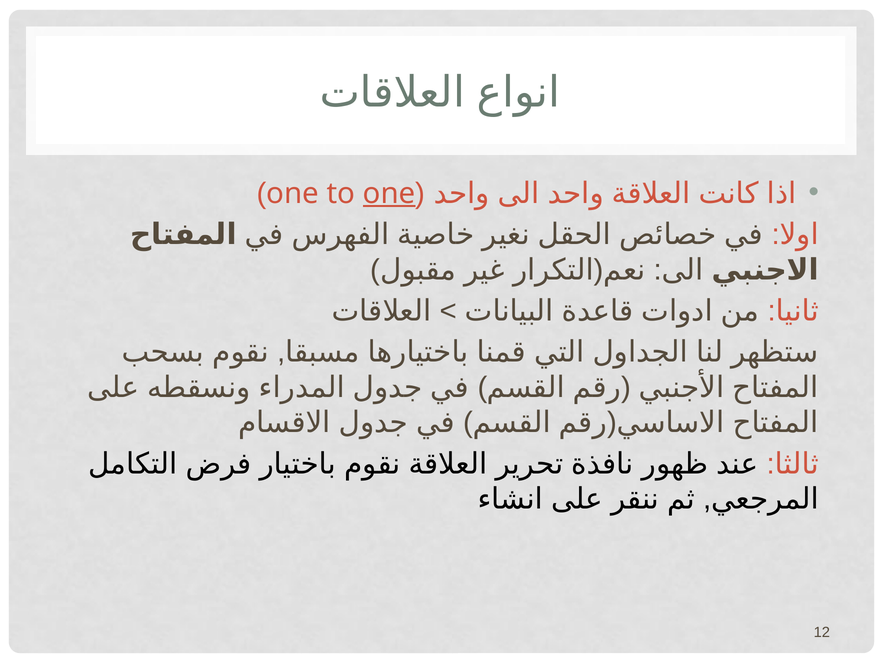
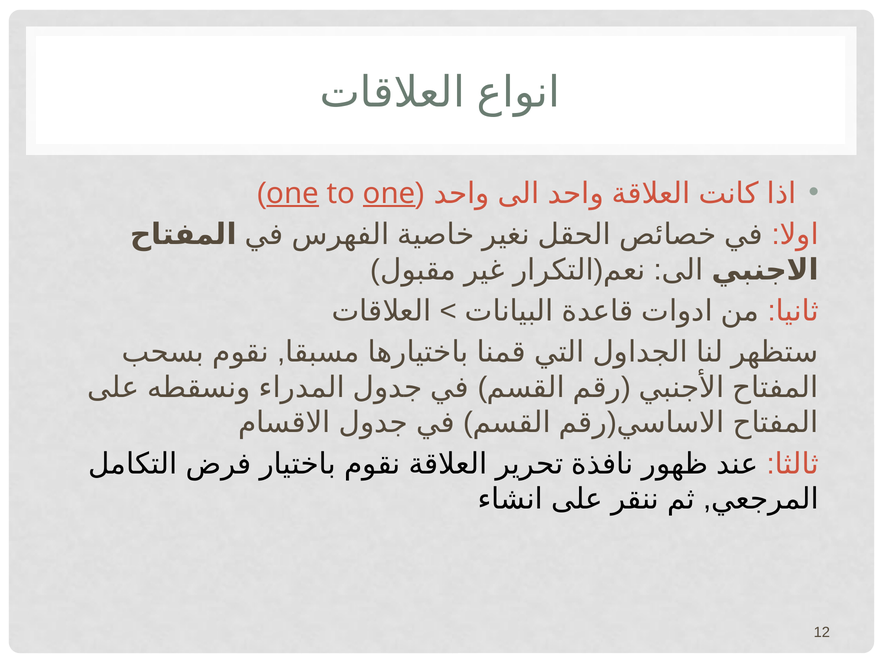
one underline: none -> present (293, 193)
